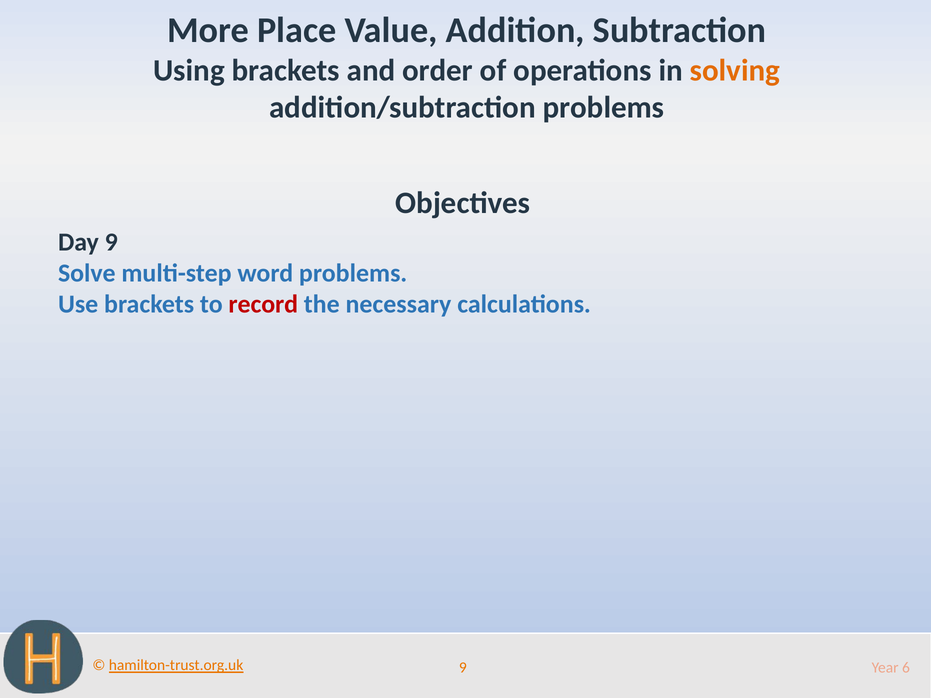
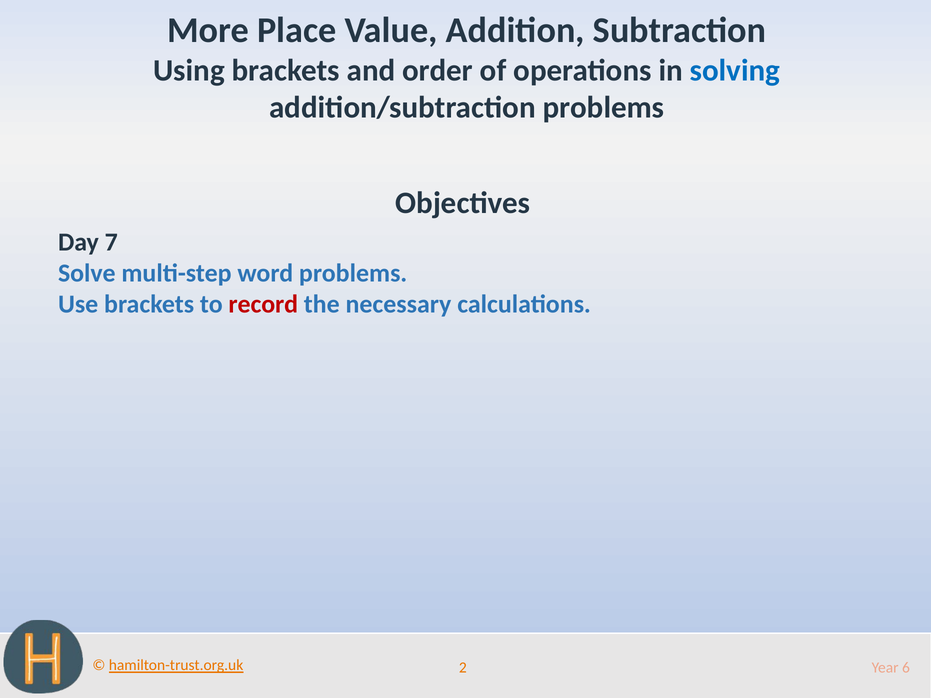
solving colour: orange -> blue (735, 71)
Day 9: 9 -> 7 (111, 242)
9: 9 -> 2 (463, 668)
